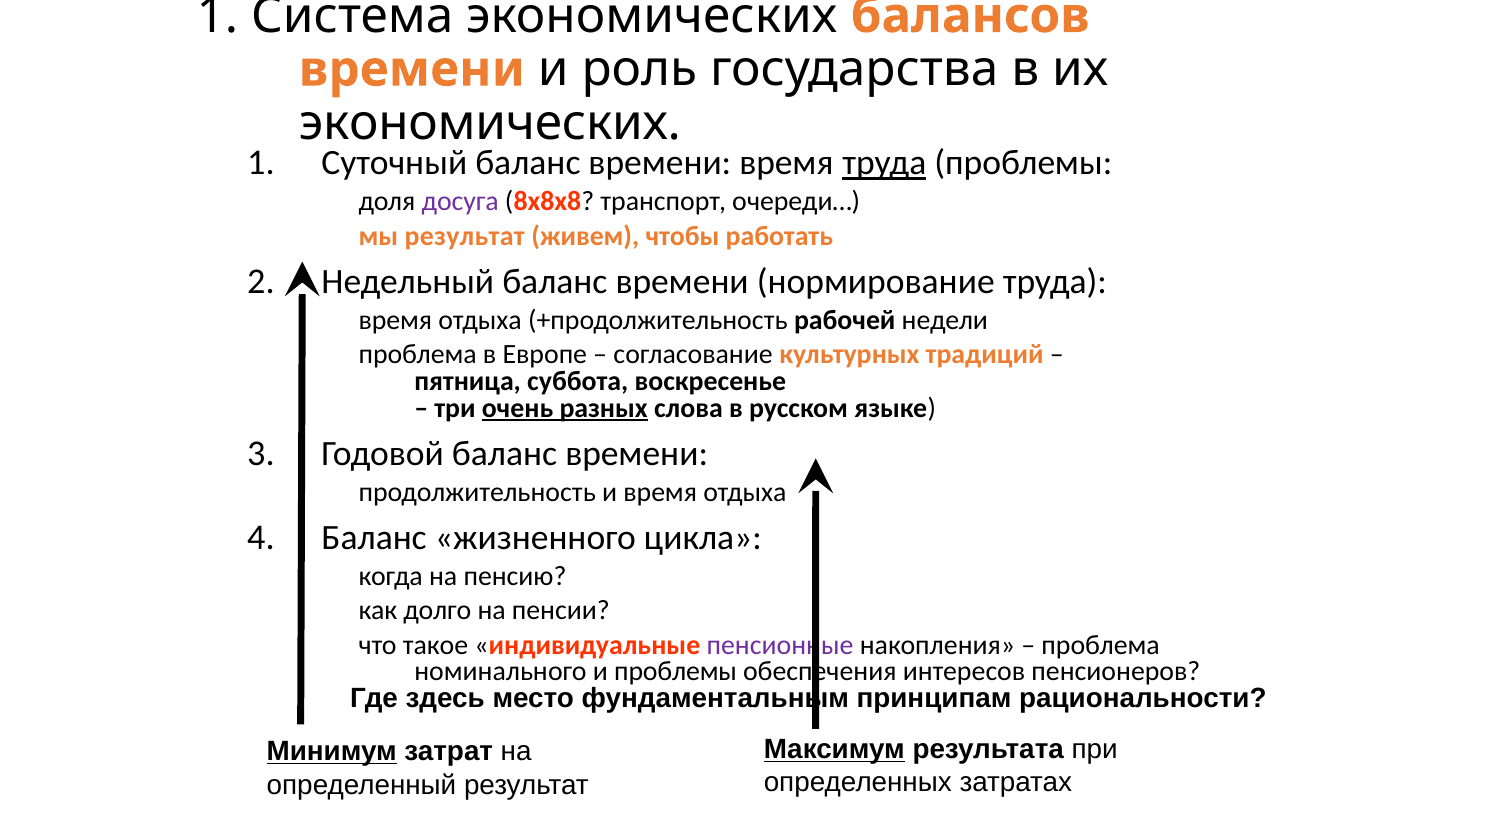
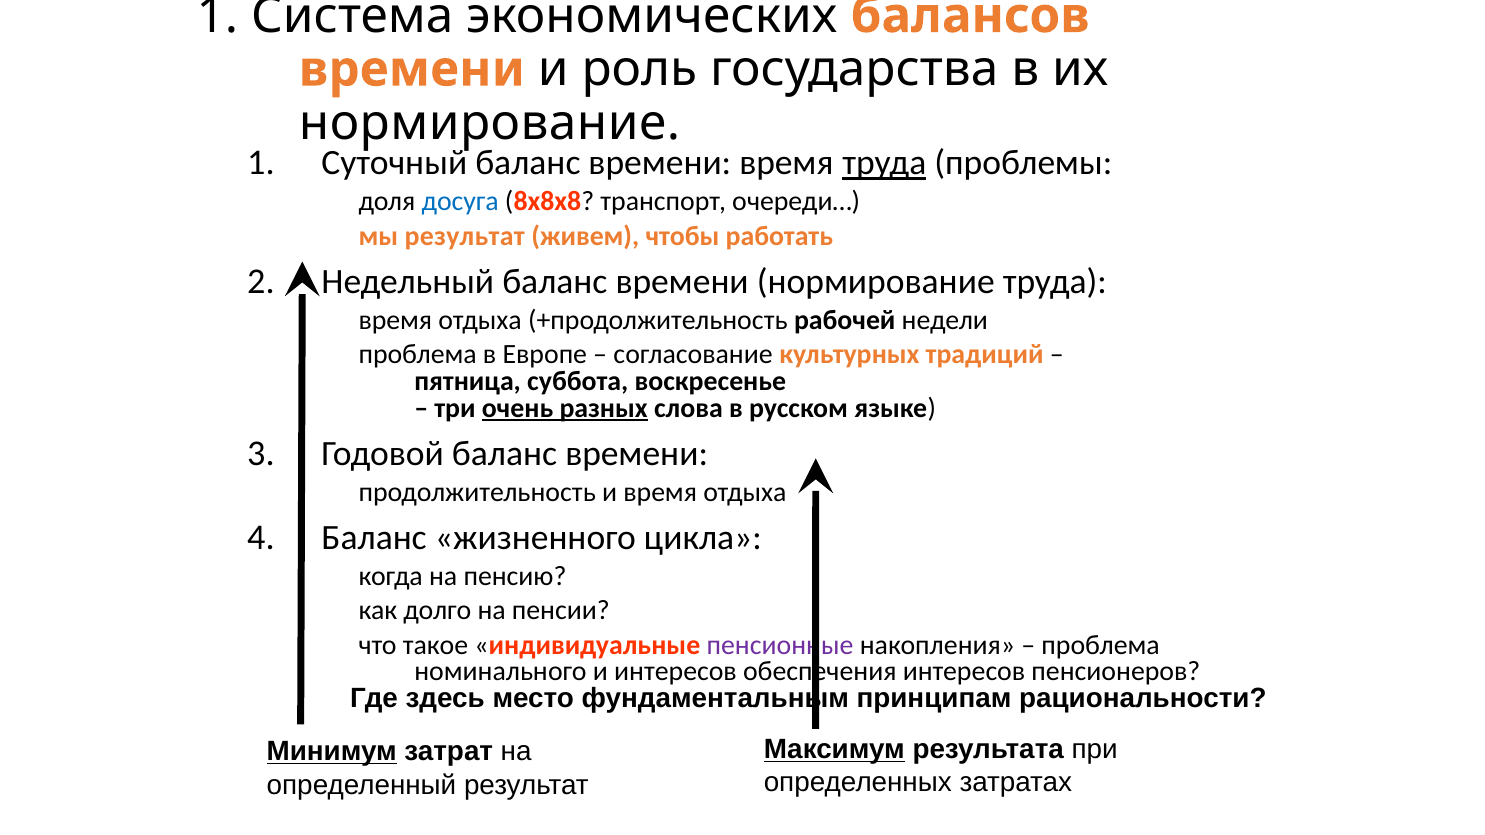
экономических: экономических -> нормирование (489, 123)
досуга colour: purple -> blue (460, 202)
и проблемы: проблемы -> интересов (676, 672)
